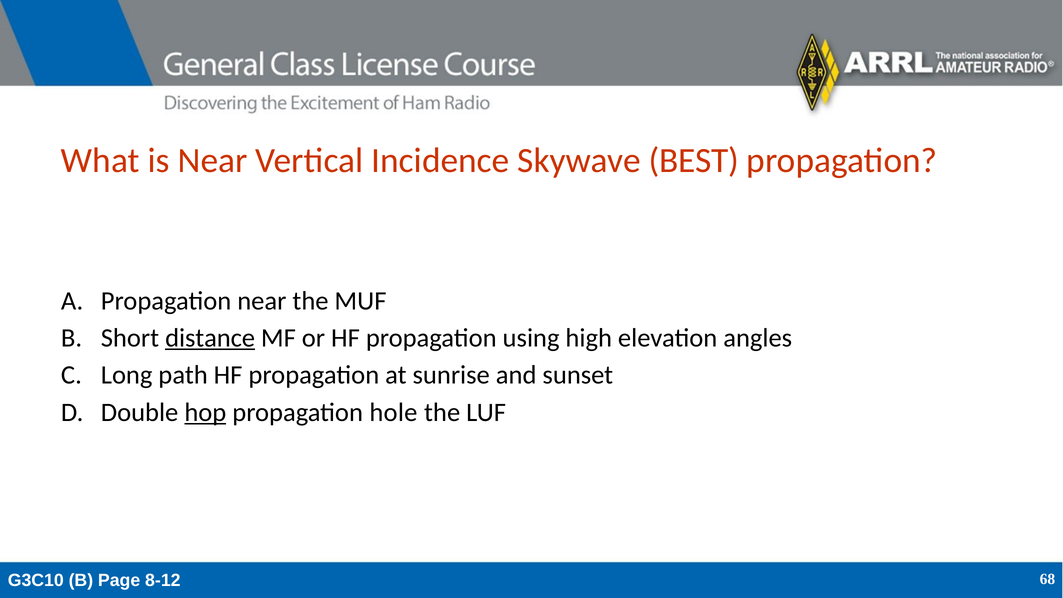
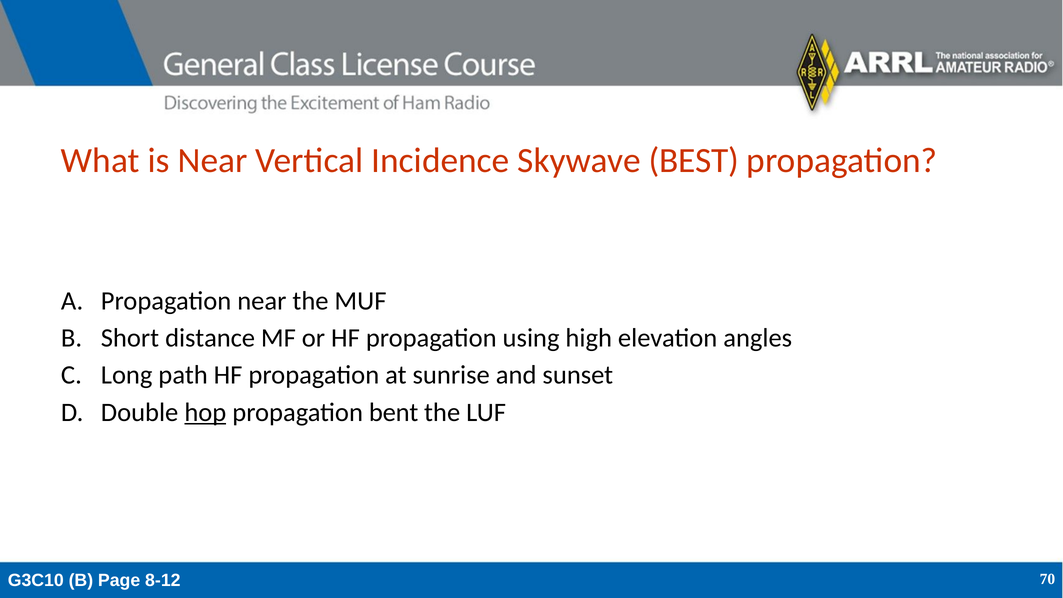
distance underline: present -> none (210, 338)
hole: hole -> bent (394, 412)
68: 68 -> 70 (1047, 579)
